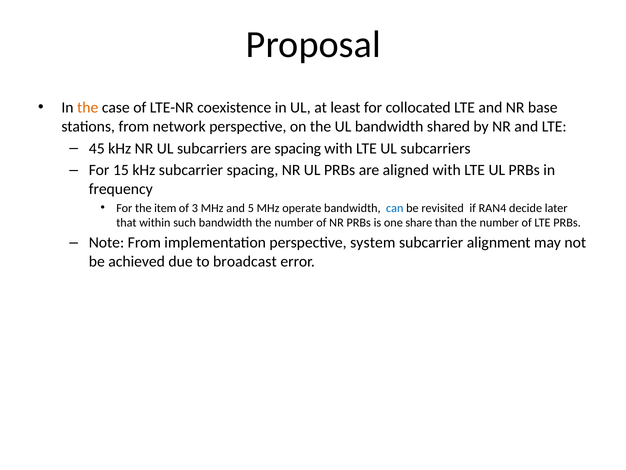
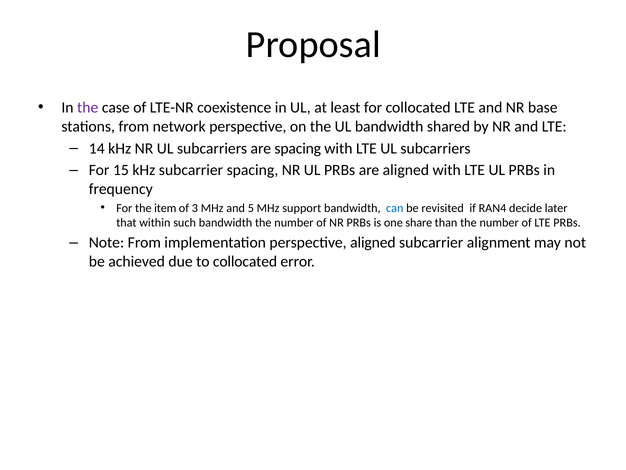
the colour: orange -> purple (88, 108)
45: 45 -> 14 (97, 148)
operate: operate -> support (302, 208)
perspective system: system -> aligned (373, 242)
to broadcast: broadcast -> collocated (245, 261)
